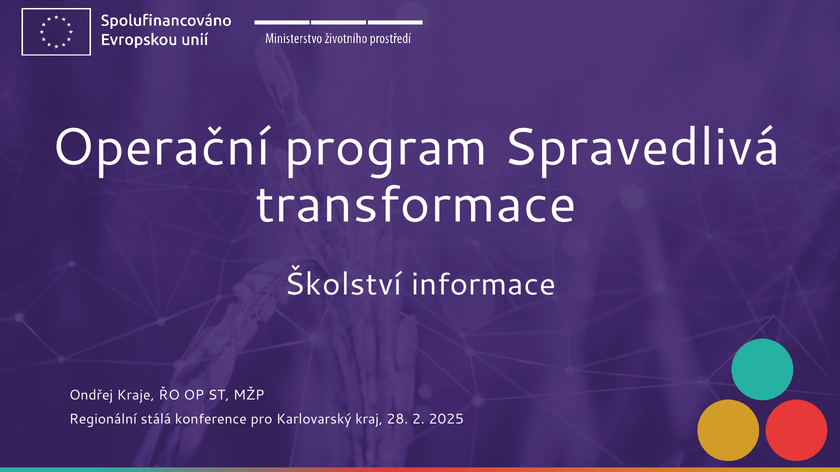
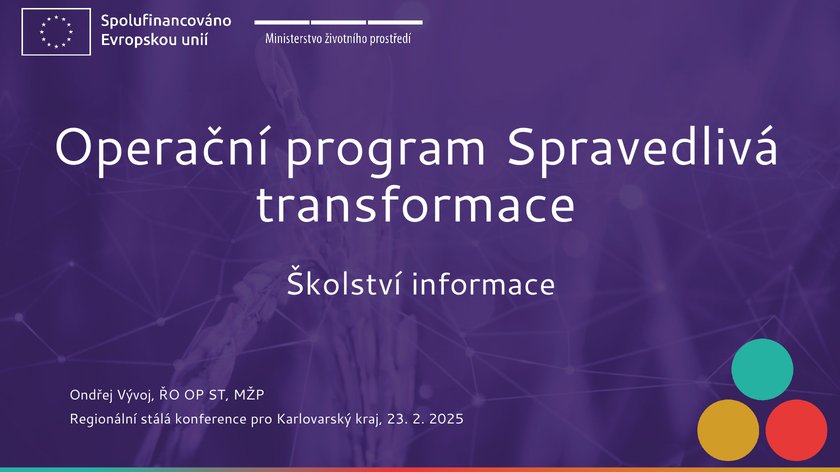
Kraje: Kraje -> Vývoj (136, 396)
28: 28 -> 23 (397, 419)
